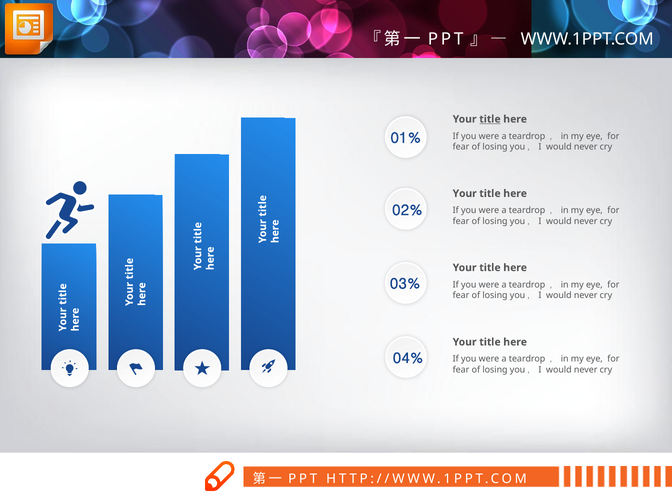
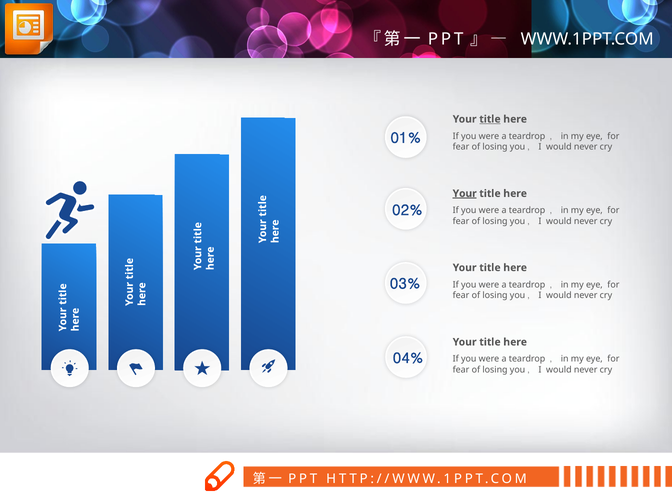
Your underline: none -> present (465, 193)
